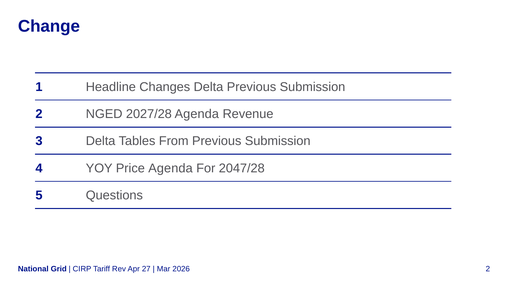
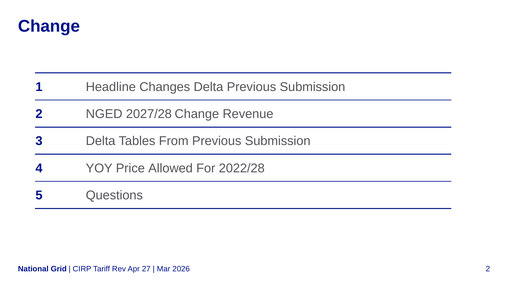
2027/28 Agenda: Agenda -> Change (197, 114)
Price Agenda: Agenda -> Allowed (171, 168)
2047/28: 2047/28 -> 2022/28 (242, 168)
